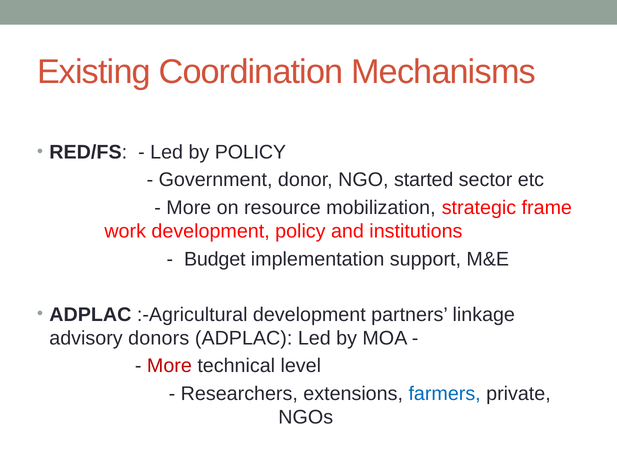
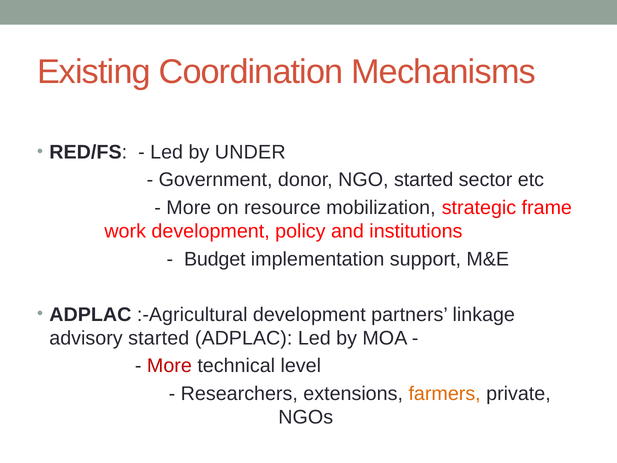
by POLICY: POLICY -> UNDER (250, 152)
advisory donors: donors -> started (159, 338)
farmers colour: blue -> orange (445, 393)
